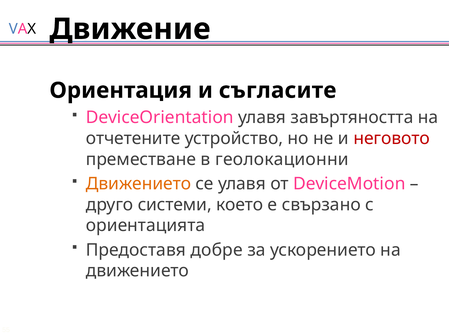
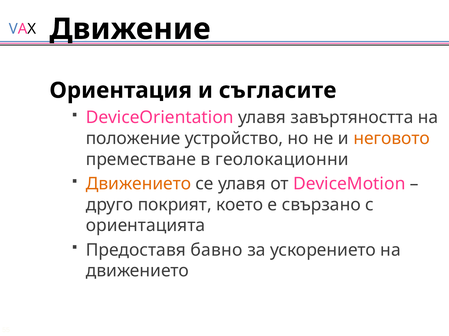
отчетените: отчетените -> положение (133, 139)
неговото colour: red -> orange (392, 139)
системи: системи -> покрият (175, 205)
добре: добре -> бавно (217, 251)
